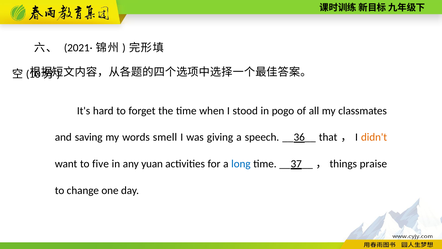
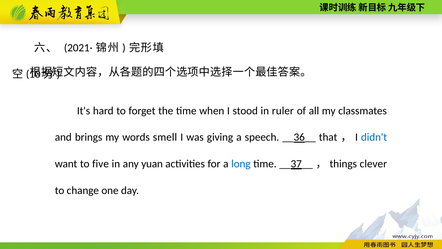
pogo: pogo -> ruler (283, 111)
saving: saving -> brings (89, 137)
didn't colour: orange -> blue (374, 137)
praise: praise -> clever (373, 164)
